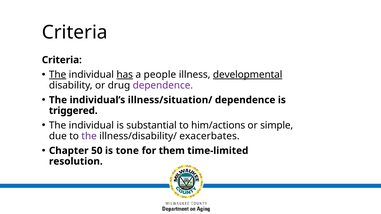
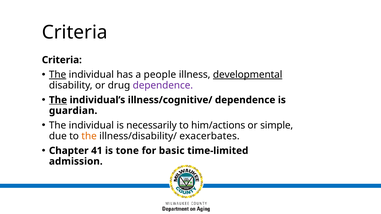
has underline: present -> none (125, 75)
The underline: none -> present (58, 100)
illness/situation/: illness/situation/ -> illness/cognitive/ (170, 100)
triggered: triggered -> guardian (73, 111)
substantial: substantial -> necessarily (152, 125)
the colour: purple -> orange (89, 136)
50: 50 -> 41 (97, 151)
them: them -> basic (172, 151)
resolution: resolution -> admission (76, 162)
